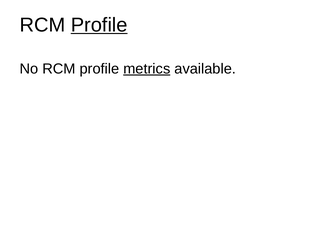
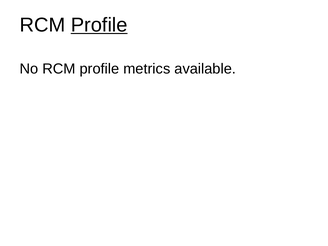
metrics underline: present -> none (147, 69)
